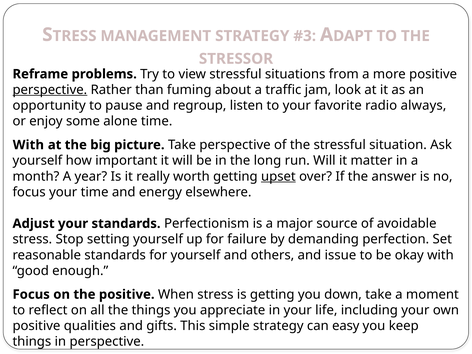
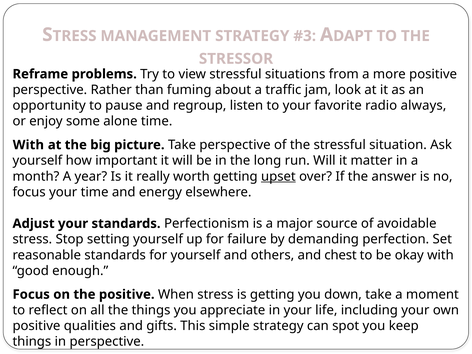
perspective underline: present -> none (50, 90)
issue: issue -> chest (341, 255)
easy: easy -> spot (346, 326)
